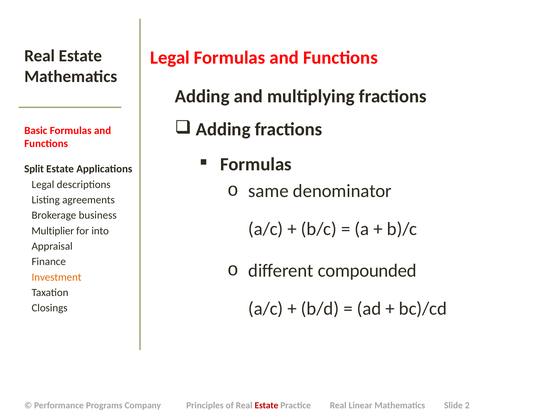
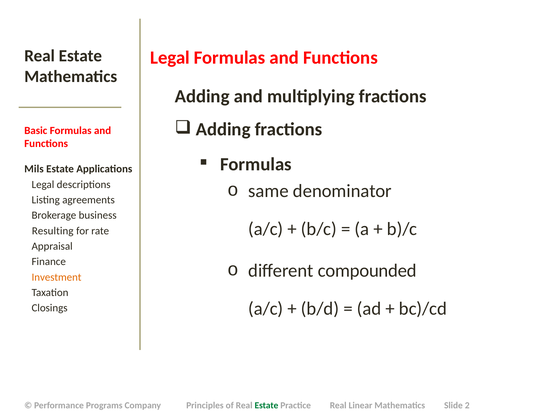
Split: Split -> Mils (34, 169)
Multiplier: Multiplier -> Resulting (53, 231)
into: into -> rate (100, 231)
Estate colour: red -> green (266, 405)
